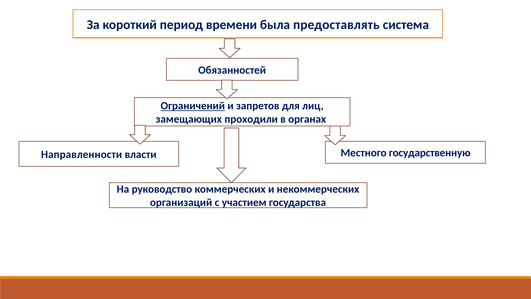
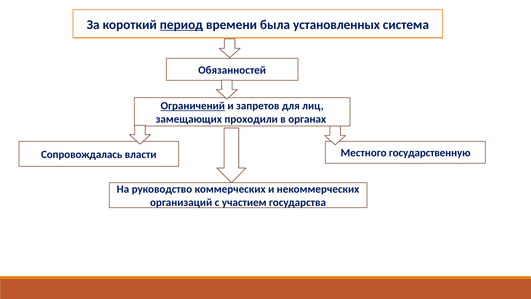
период underline: none -> present (181, 25)
предоставлять: предоставлять -> установленных (336, 25)
Направленности: Направленности -> Сопровождалась (82, 154)
